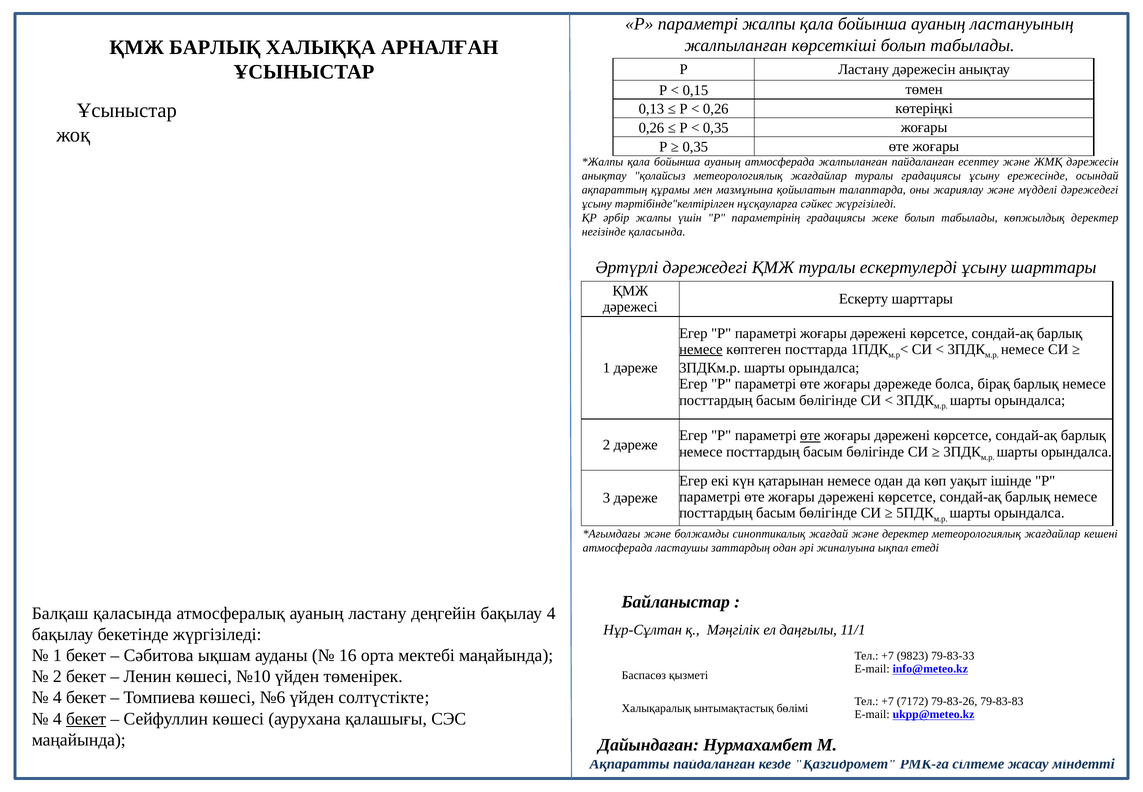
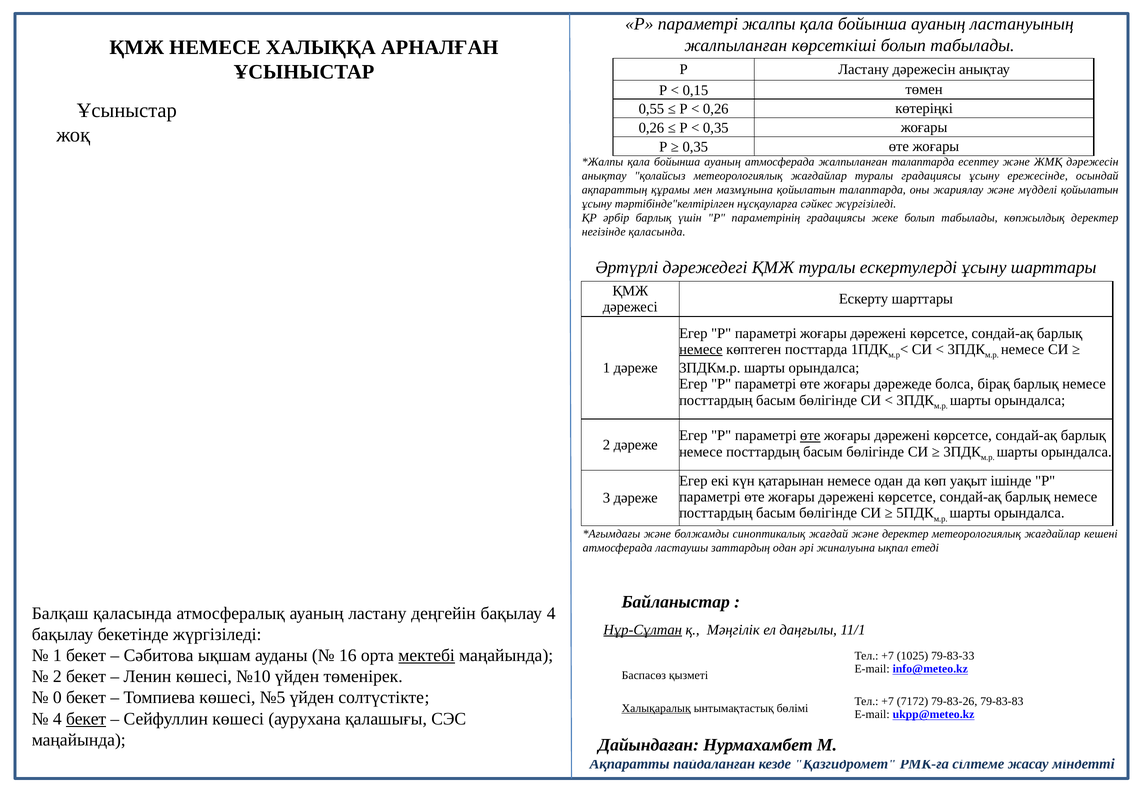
ҚМЖ БАРЛЫҚ: БАРЛЫҚ -> НЕМЕСЕ (215, 47)
0,13: 0,13 -> 0,55 (651, 109)
жалпыланған пайдаланған: пайдаланған -> талаптарда (923, 162)
мүдделі дәрежедегі: дәрежедегі -> қойылатын (1090, 190)
әрбір жалпы: жалпы -> барлық (654, 218)
Нұр-Сұлтан underline: none -> present (643, 629)
мектебі underline: none -> present (427, 655)
9823: 9823 -> 1025 (912, 655)
4: 4 -> 0 (57, 697)
№6: №6 -> №5 (273, 697)
Халықаралық underline: none -> present (656, 708)
